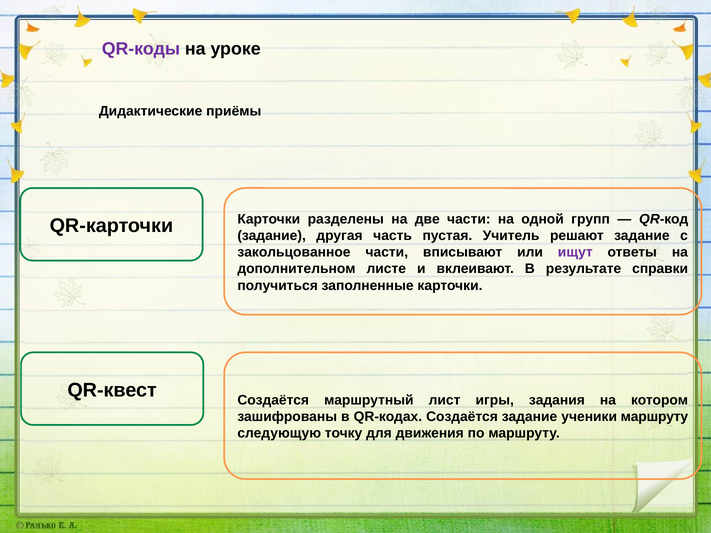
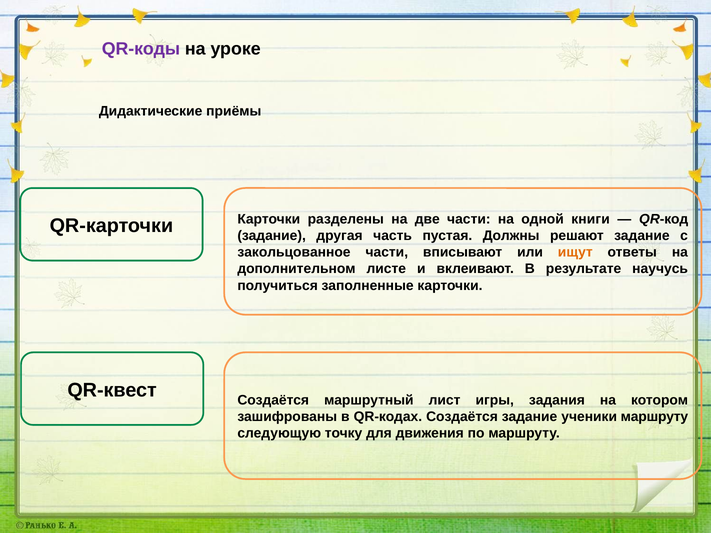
групп: групп -> книги (591, 219)
Учитель: Учитель -> Должны (511, 236)
ищут colour: purple -> orange (575, 252)
справки: справки -> научусь (660, 269)
